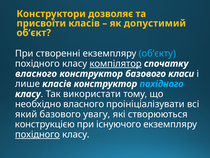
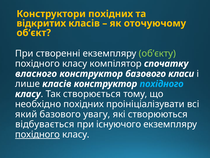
Конструктори дозволяє: дозволяє -> похідних (111, 14)
присвоїти: присвоїти -> відкритих (41, 23)
допустимий: допустимий -> оточуючому (155, 23)
об’єкту colour: light blue -> light green (157, 53)
компілятор underline: present -> none (116, 63)
використати: використати -> створюється (92, 94)
необхідно власного: власного -> похідних (84, 104)
конструкцією: конструкцією -> відбувається (45, 124)
